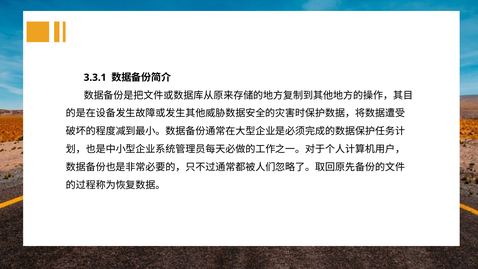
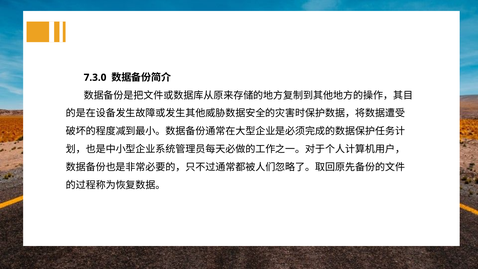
3.3.1: 3.3.1 -> 7.3.0 (95, 77)
